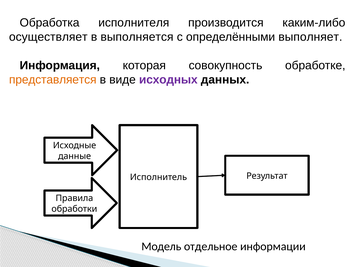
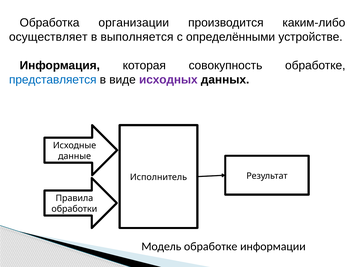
исполнителя: исполнителя -> организации (134, 23)
выполняет: выполняет -> устройстве (310, 37)
представляется colour: orange -> blue (53, 80)
Модель отдельное: отдельное -> обработке (211, 247)
